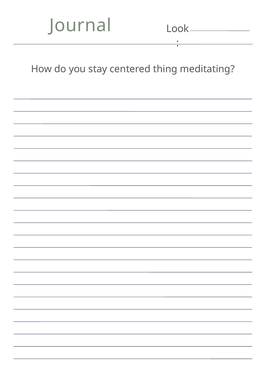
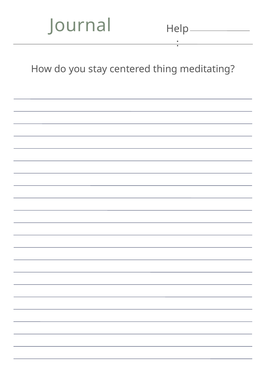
Look: Look -> Help (178, 29)
